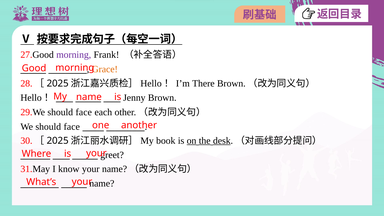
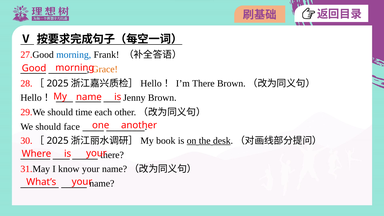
morning colour: purple -> blue (74, 55)
29.We should face: face -> time (84, 112)
greet: greet -> there (112, 155)
